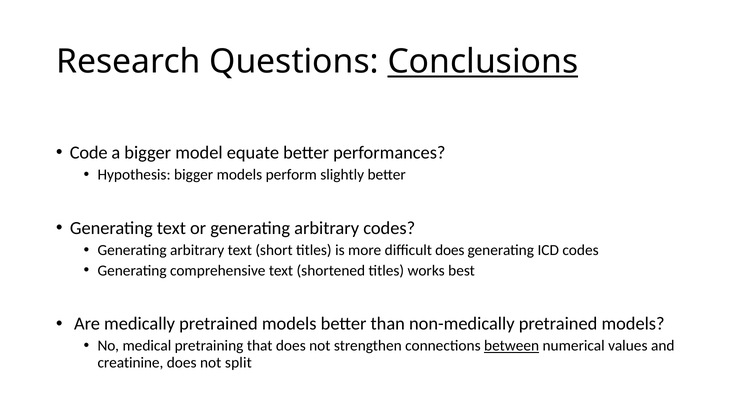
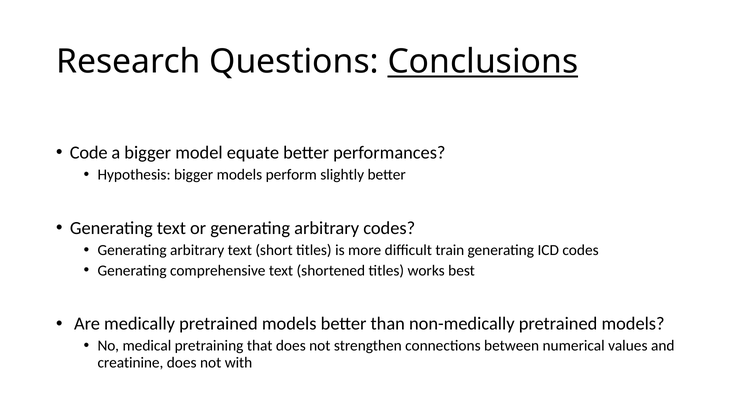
difficult does: does -> train (450, 250)
between underline: present -> none (512, 346)
split: split -> with (239, 362)
